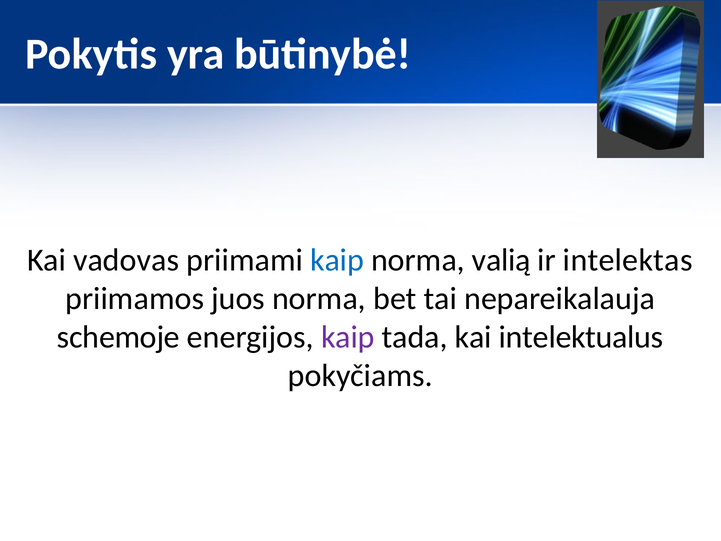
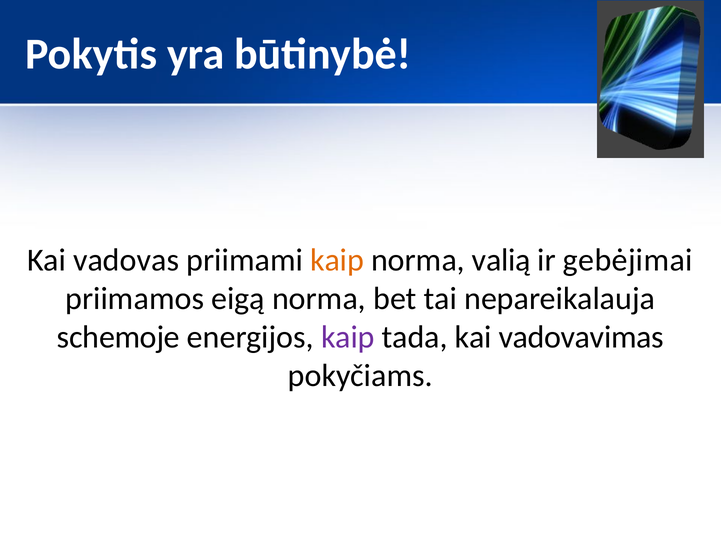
kaip colour: blue -> orange (337, 260)
intelektas: intelektas -> gebėjimai (628, 260)
juos: juos -> eigą (238, 299)
intelektualus: intelektualus -> vadovavimas (581, 337)
